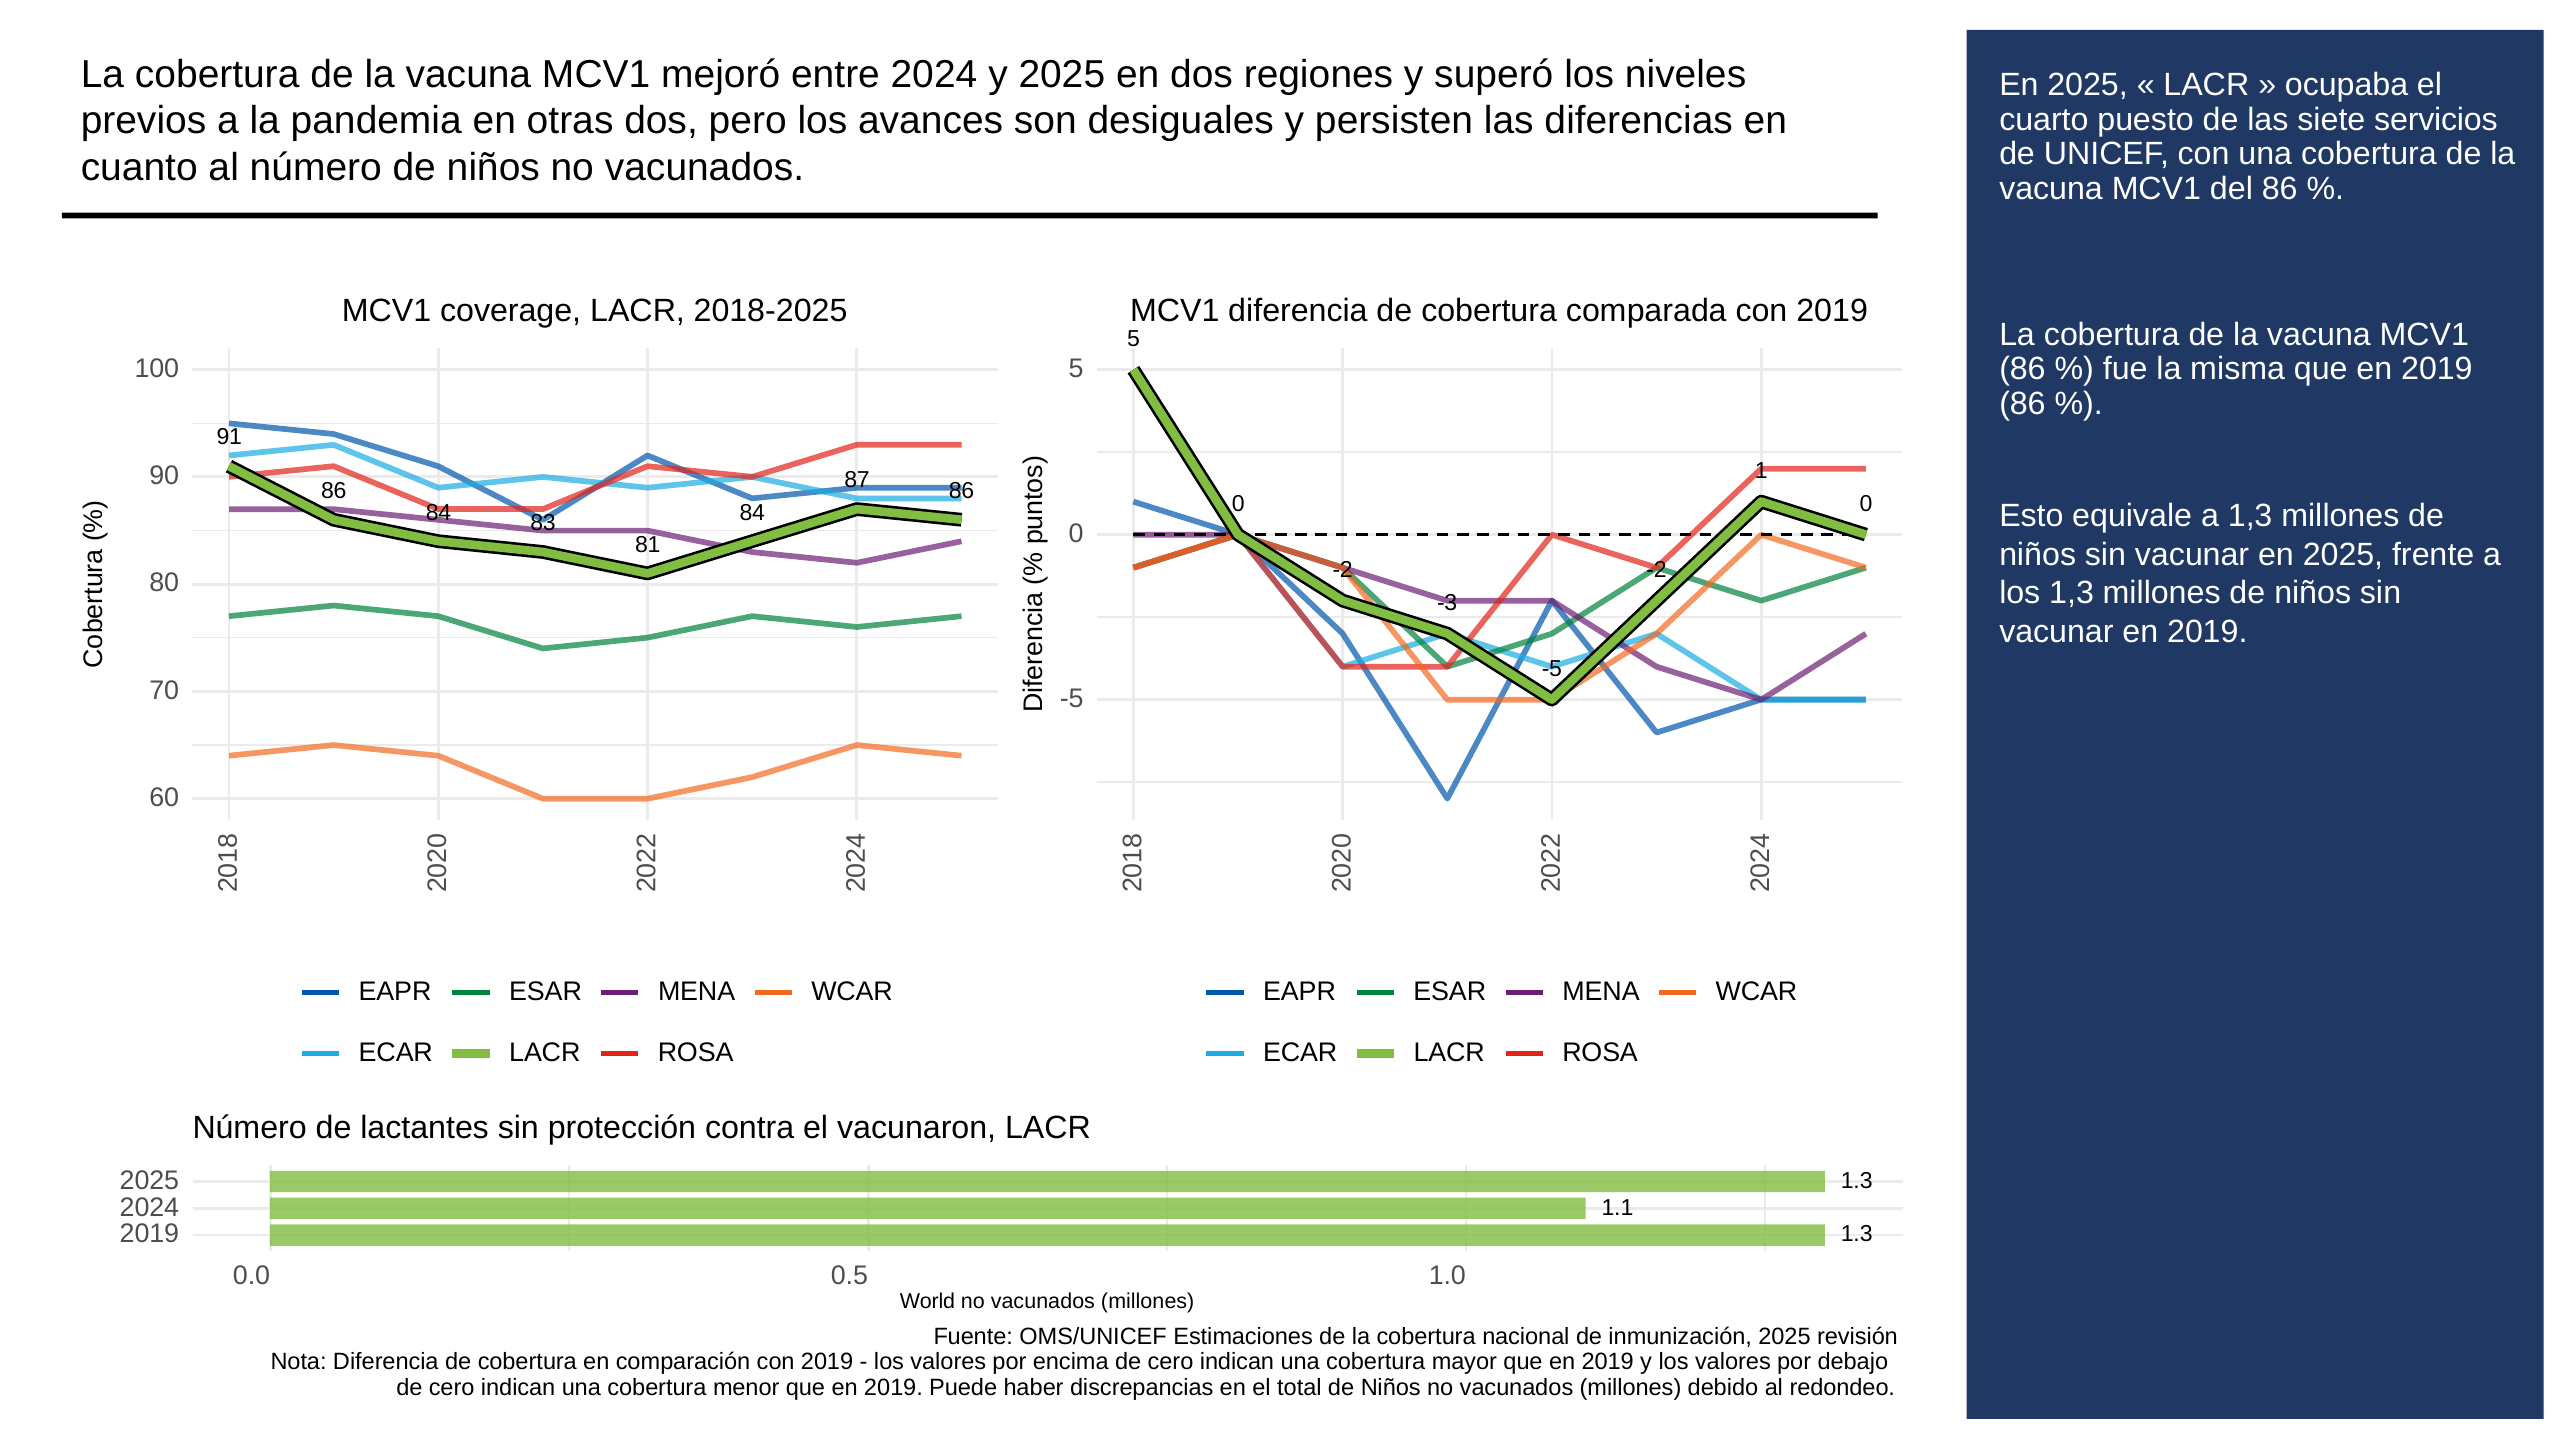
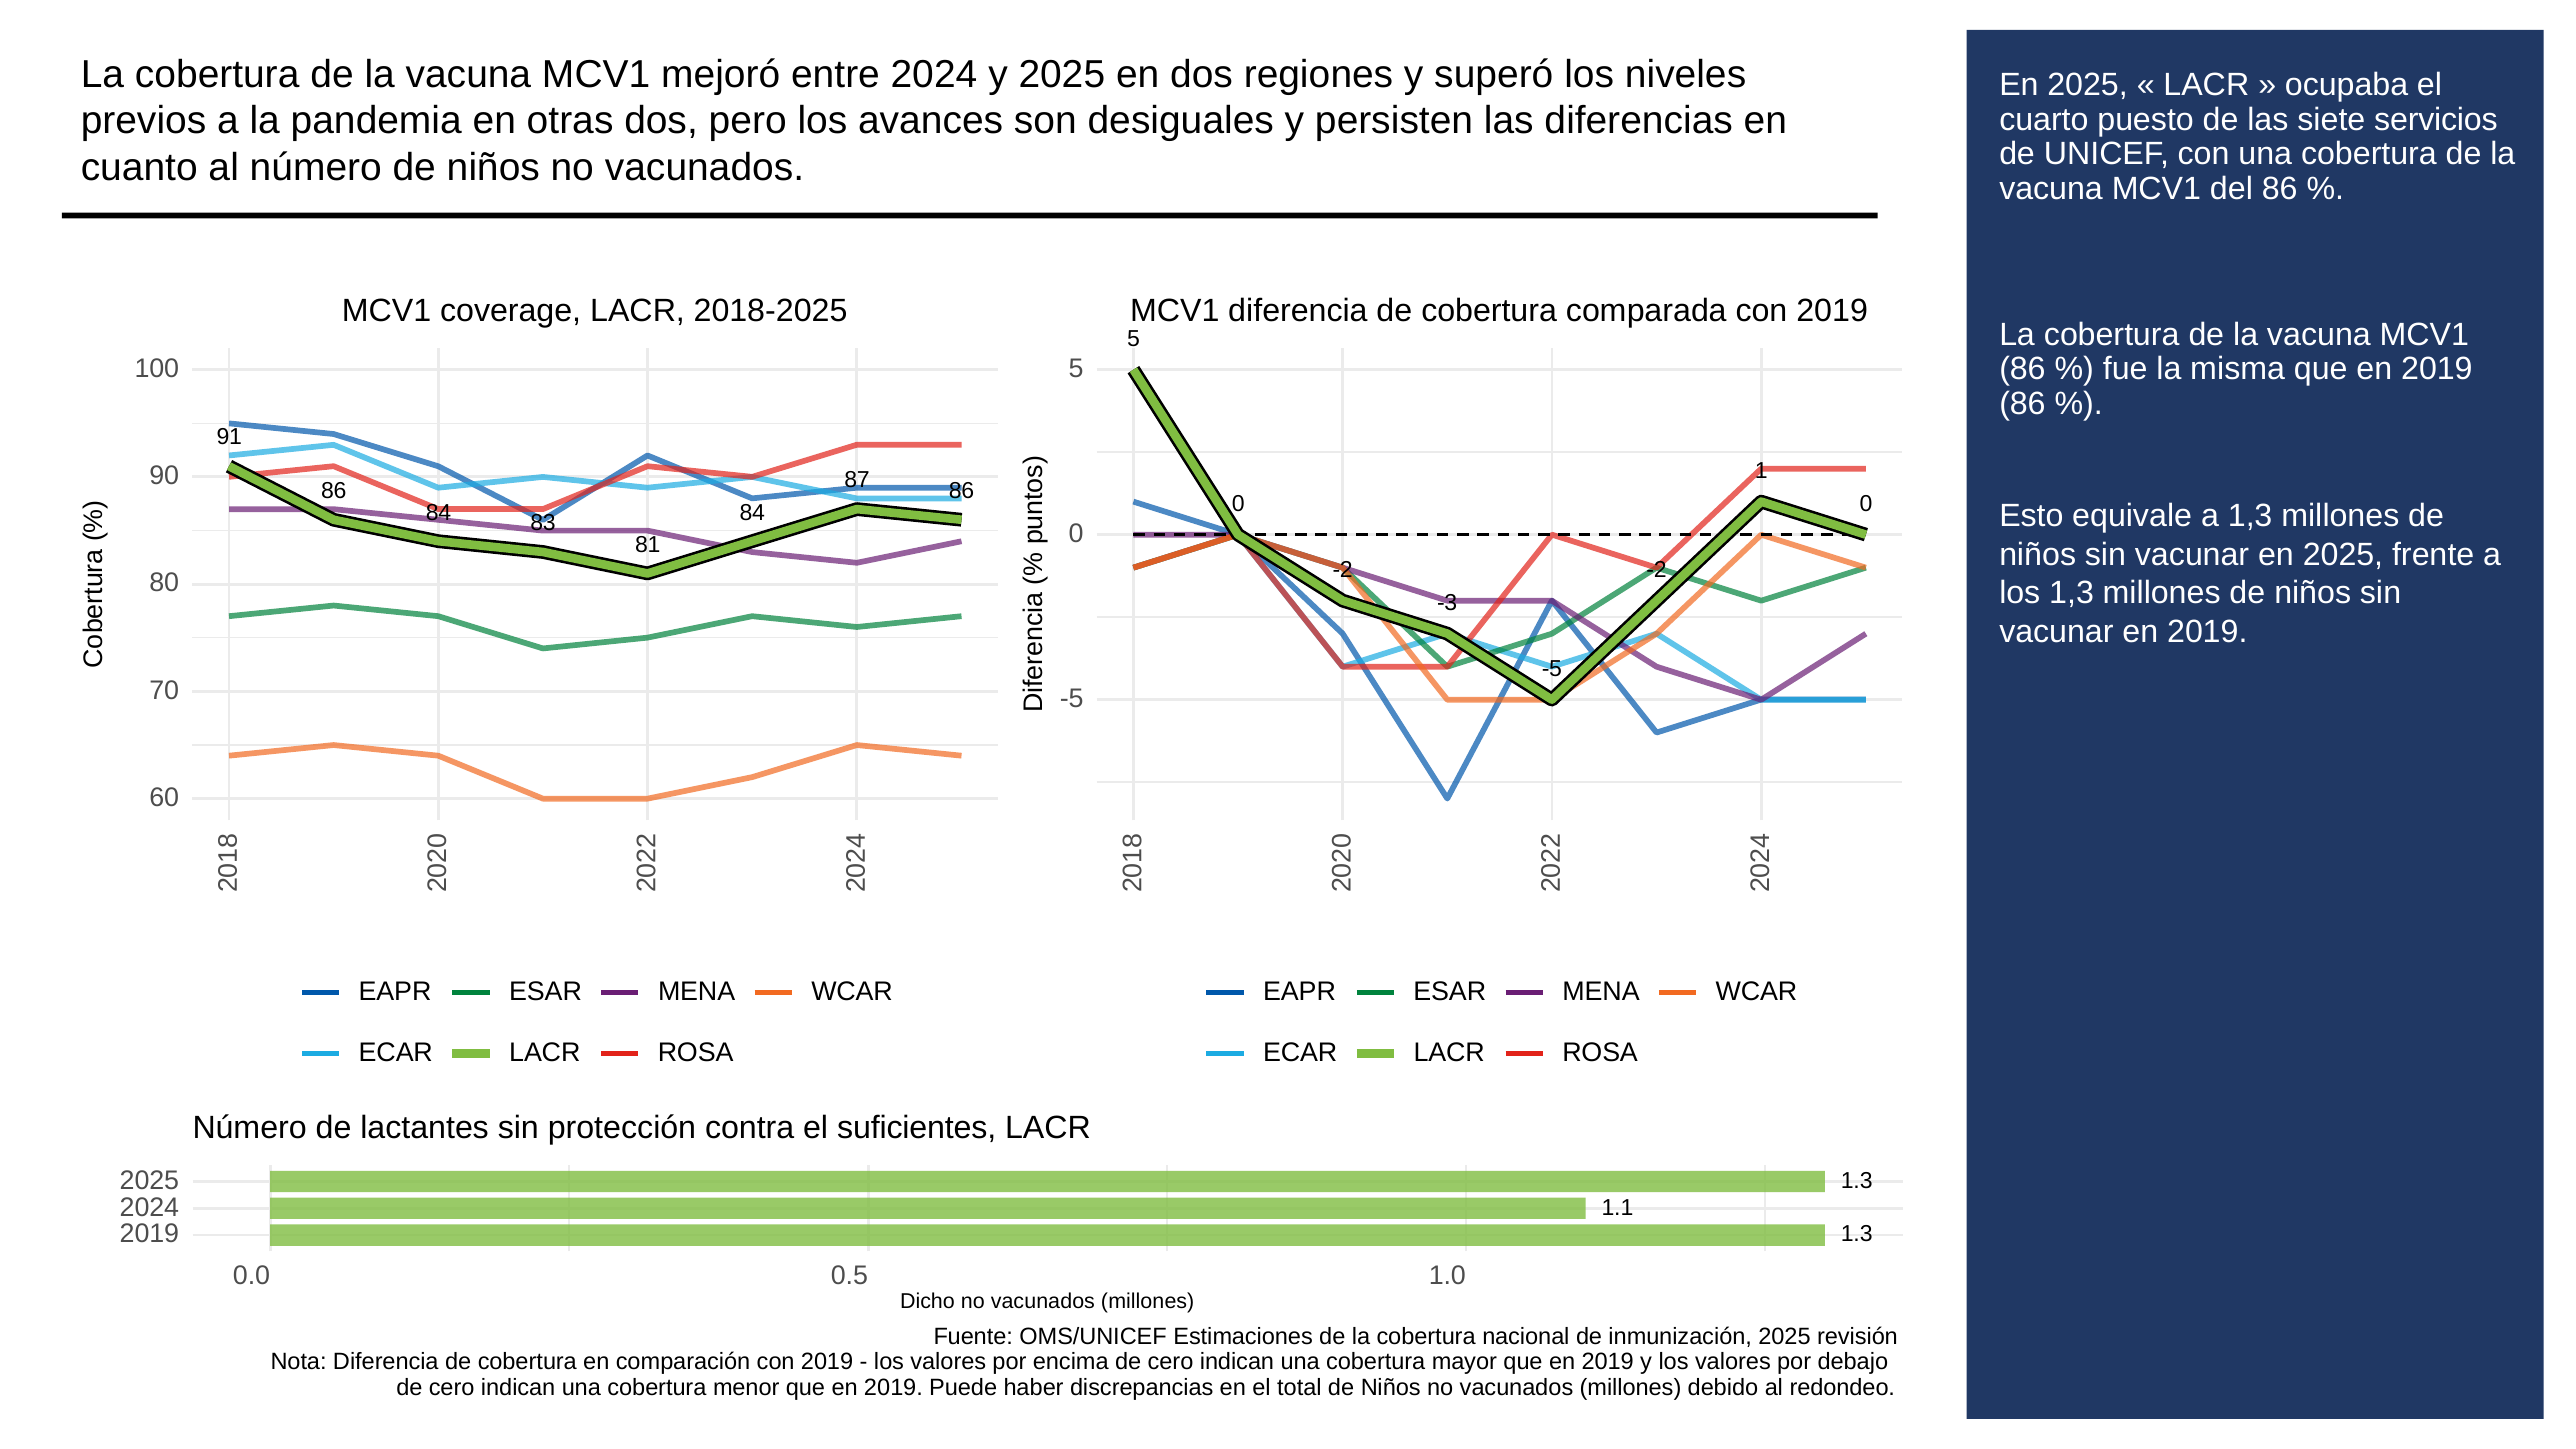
vacunaron: vacunaron -> suficientes (917, 1128)
World: World -> Dicho (927, 1301)
